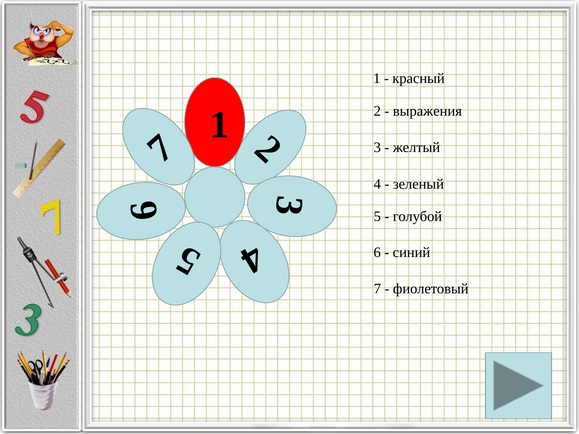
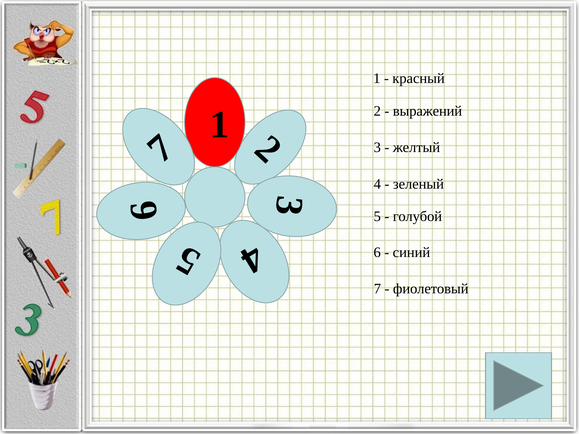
выражения: выражения -> выражений (427, 111)
